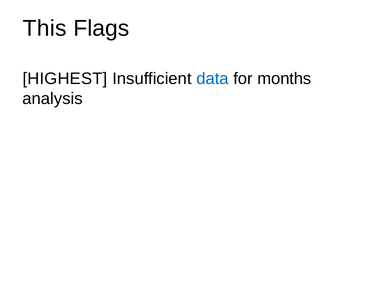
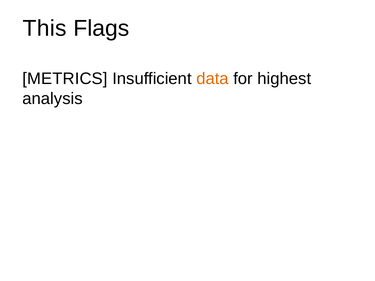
HIGHEST: HIGHEST -> METRICS (65, 79)
data colour: blue -> orange (212, 79)
months: months -> highest (284, 79)
